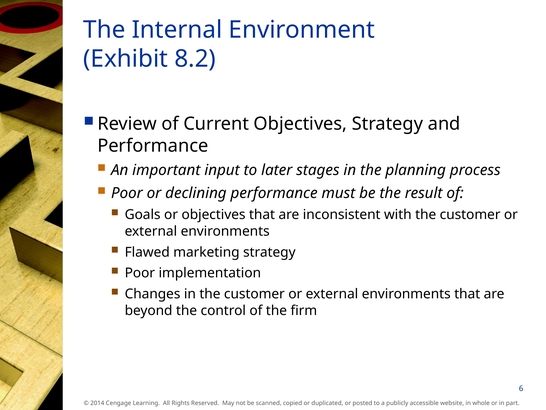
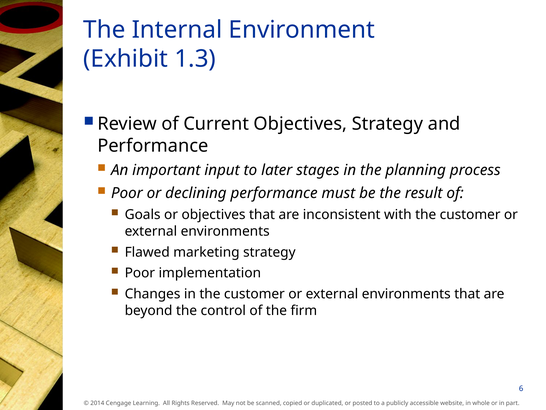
8.2: 8.2 -> 1.3 (195, 59)
